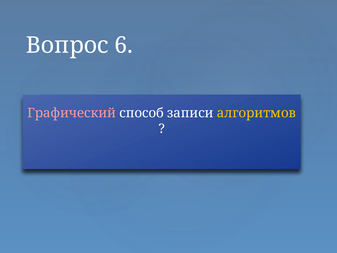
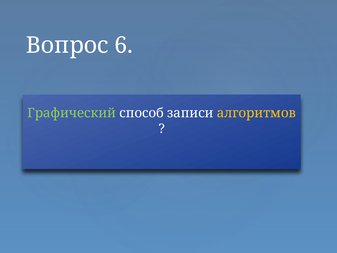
Графический colour: pink -> light green (72, 113)
